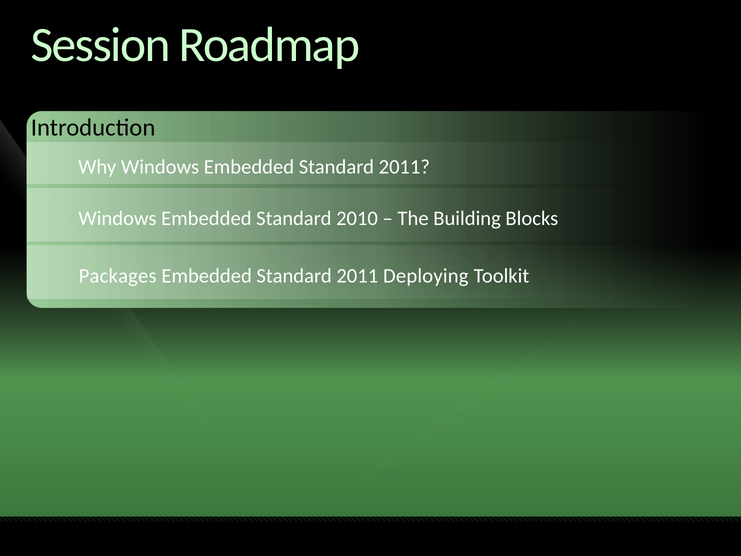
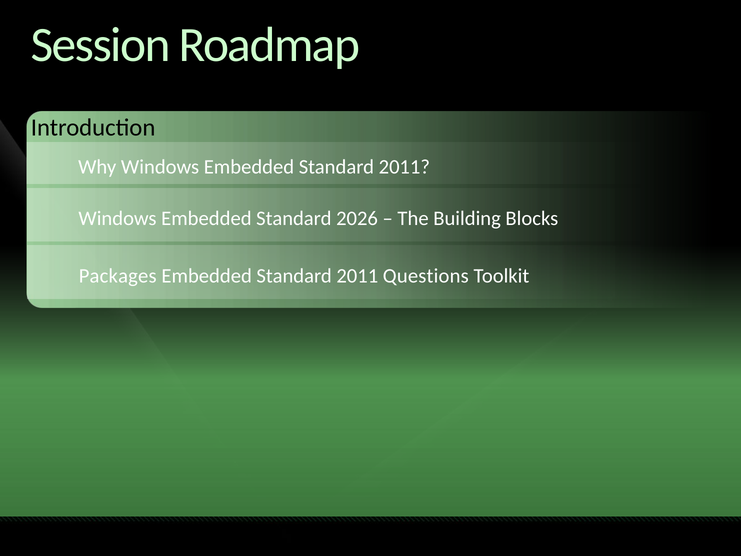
2010: 2010 -> 2026 (357, 219)
Deploying: Deploying -> Questions (426, 276)
